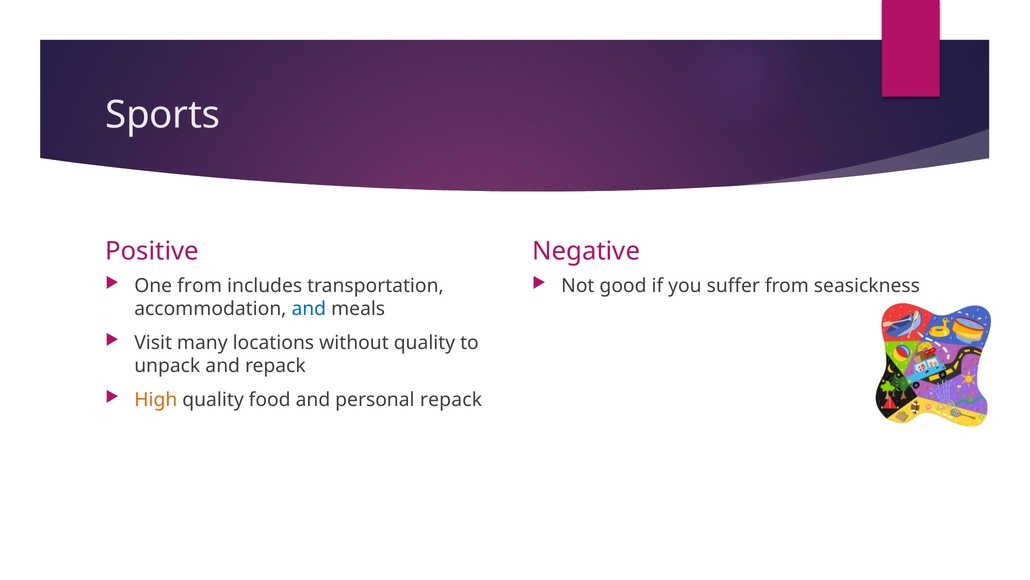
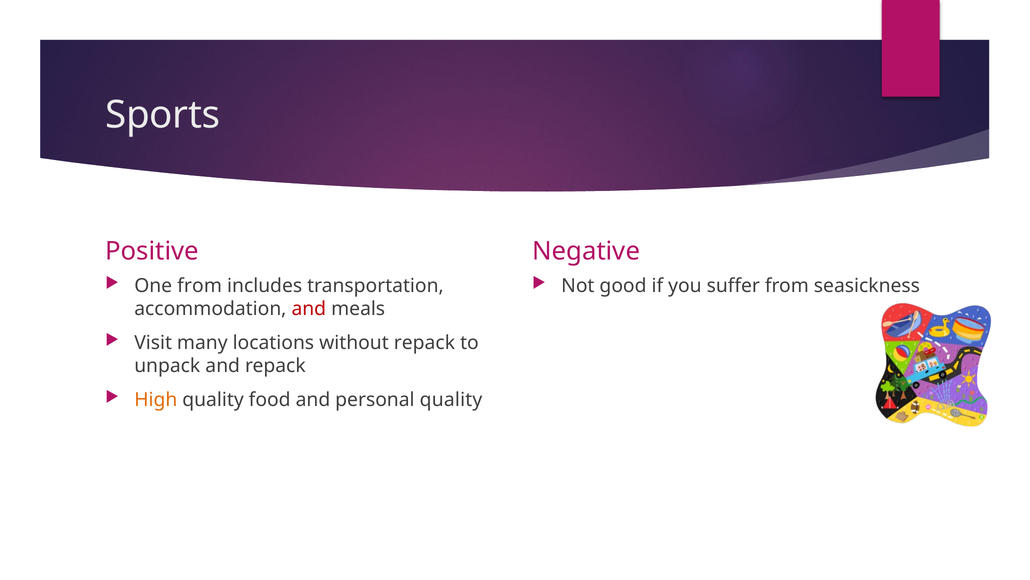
and colour: blue -> red (309, 309)
without quality: quality -> repack (424, 343)
personal repack: repack -> quality (451, 400)
